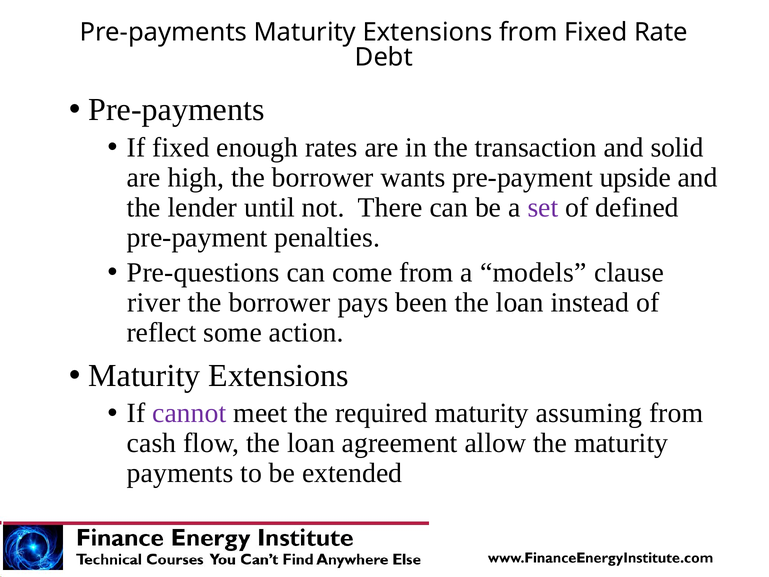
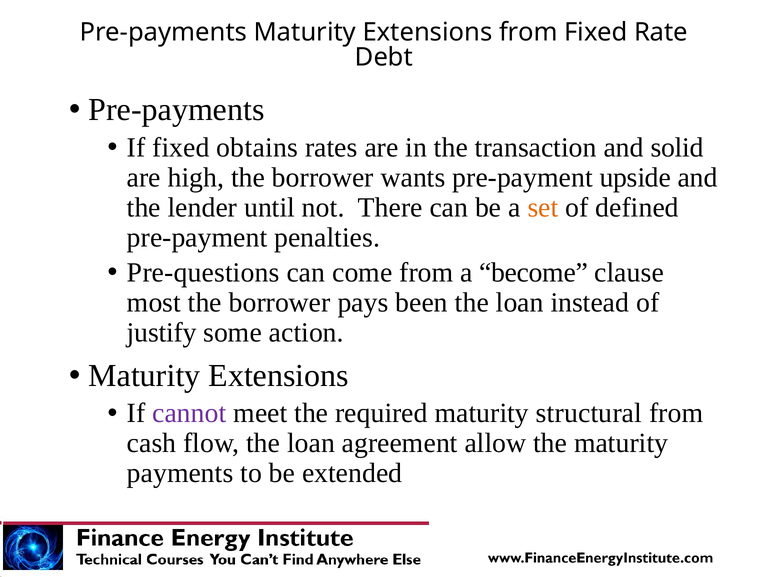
enough: enough -> obtains (257, 147)
set colour: purple -> orange (543, 207)
models: models -> become (534, 273)
river: river -> most (154, 303)
reflect: reflect -> justify (162, 333)
assuming: assuming -> structural (589, 413)
